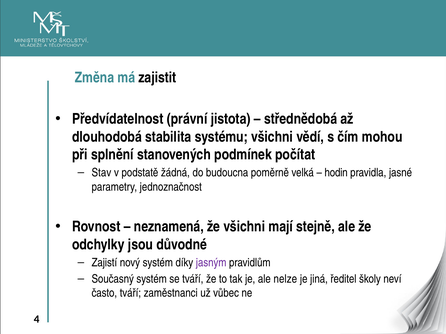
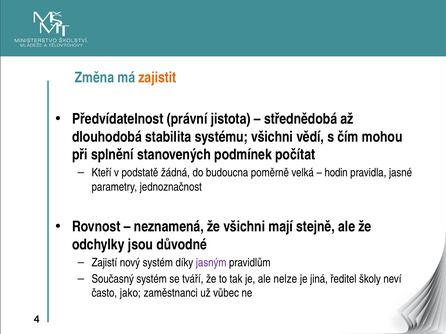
zajistit colour: black -> orange (157, 78)
Stav: Stav -> Kteří (102, 173)
často tváří: tváří -> jako (130, 294)
